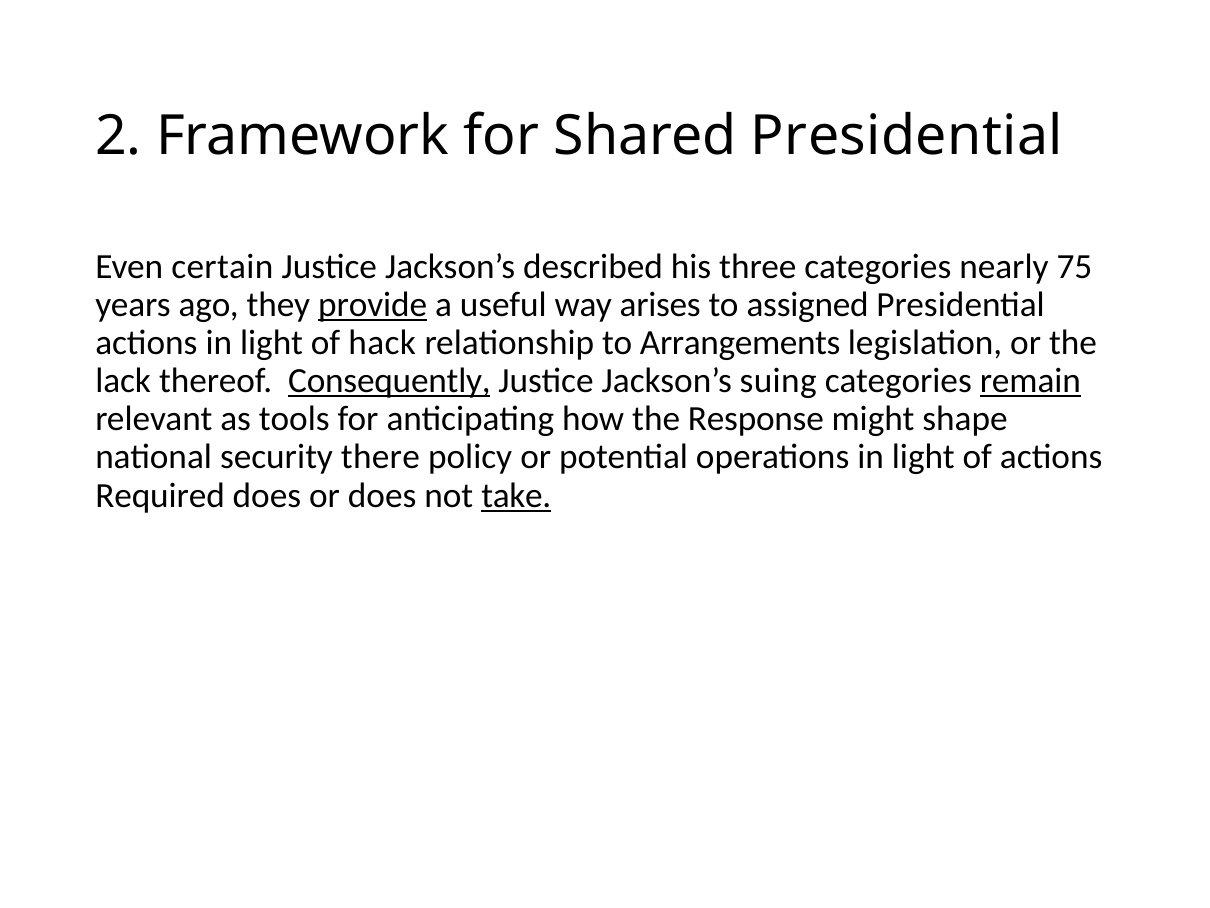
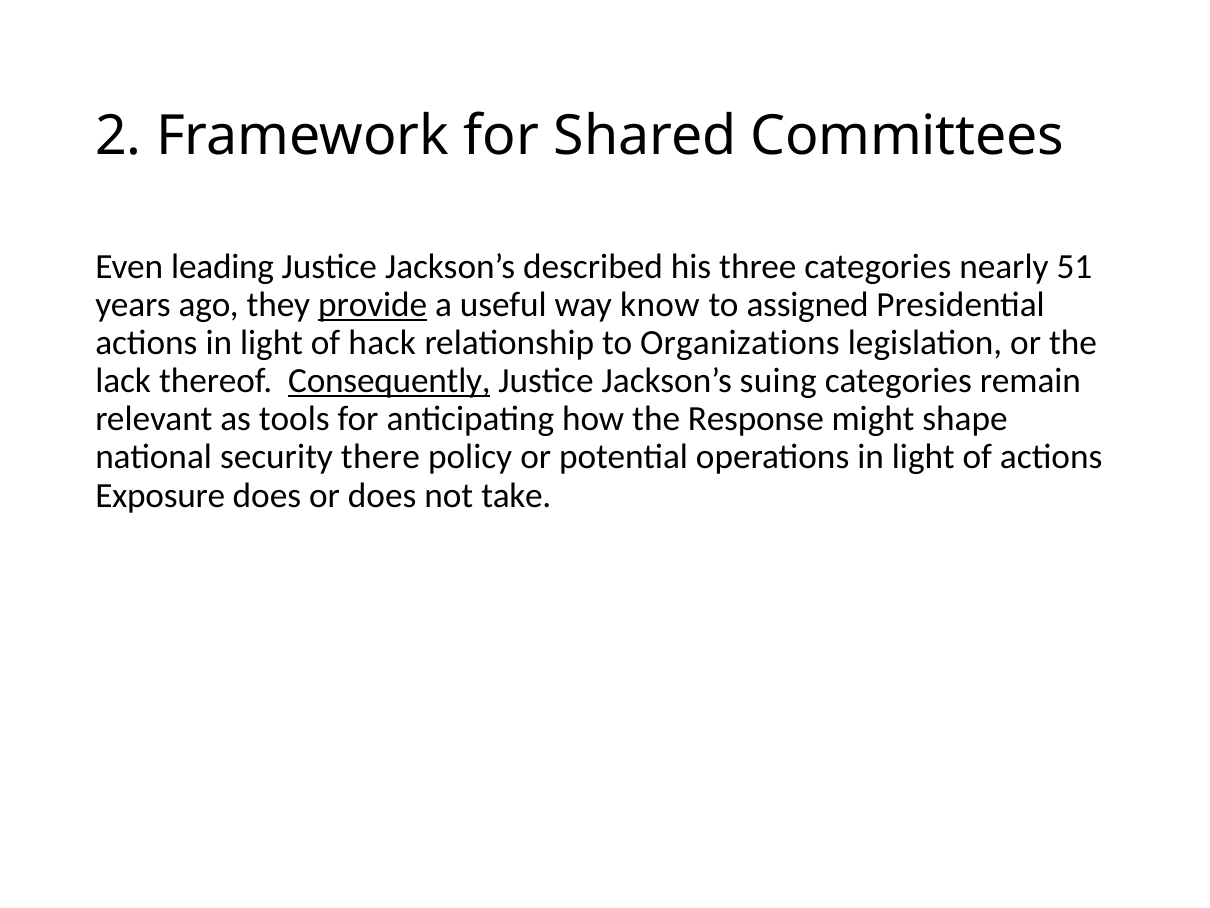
Shared Presidential: Presidential -> Committees (907, 136)
certain: certain -> leading (223, 266)
75: 75 -> 51 (1074, 266)
arises: arises -> know (660, 305)
Arrangements: Arrangements -> Organizations (740, 343)
remain underline: present -> none (1030, 381)
Required: Required -> Exposure (160, 495)
take underline: present -> none (516, 495)
